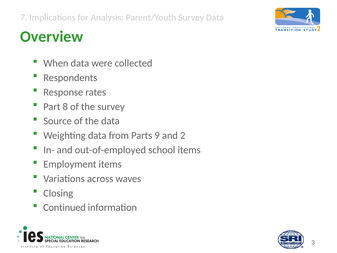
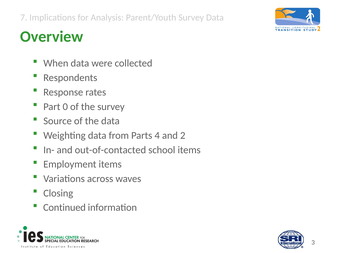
8: 8 -> 0 (65, 107)
9: 9 -> 4 (157, 135)
out-of-employed: out-of-employed -> out-of-contacted (110, 150)
